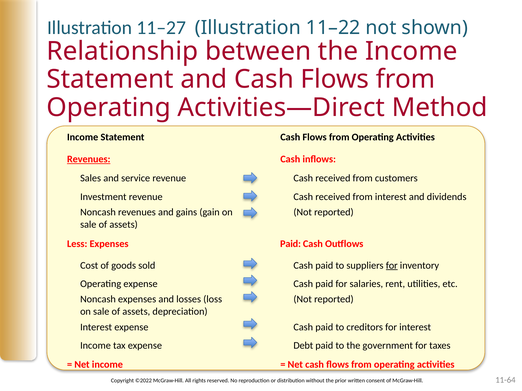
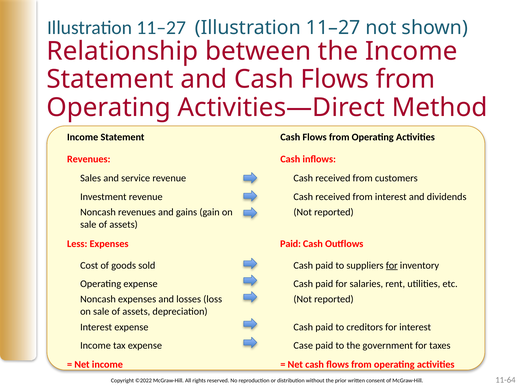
11–27 Illustration 11–22: 11–22 -> 11–27 (333, 28)
Revenues underline: present -> none (89, 159)
Debt: Debt -> Case (303, 346)
